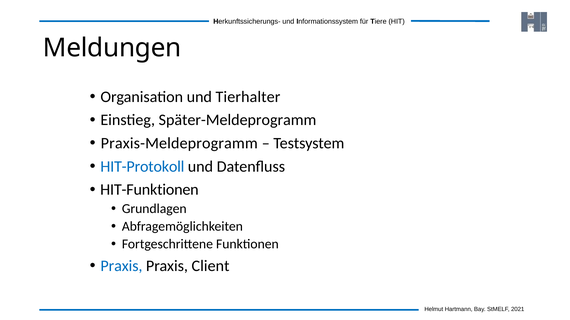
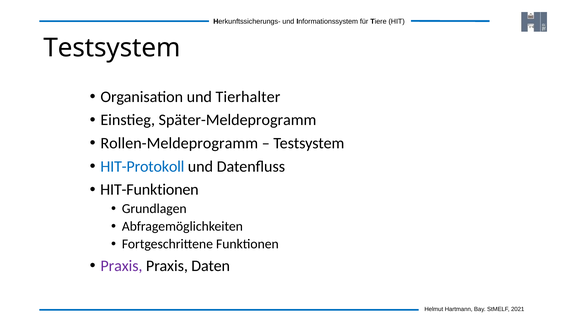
Meldungen: Meldungen -> Testsystem (112, 48)
Praxis-Meldeprogramm: Praxis-Meldeprogramm -> Rollen-Meldeprogramm (179, 144)
Praxis colour: blue -> purple (121, 266)
Client: Client -> Daten (211, 266)
